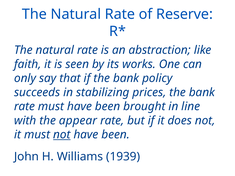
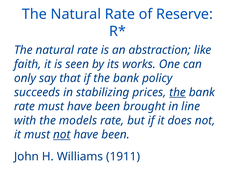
the underline: none -> present (178, 92)
appear: appear -> models (78, 121)
1939: 1939 -> 1911 (123, 157)
